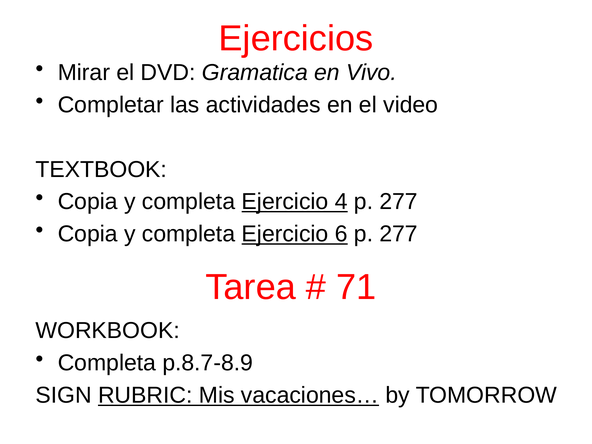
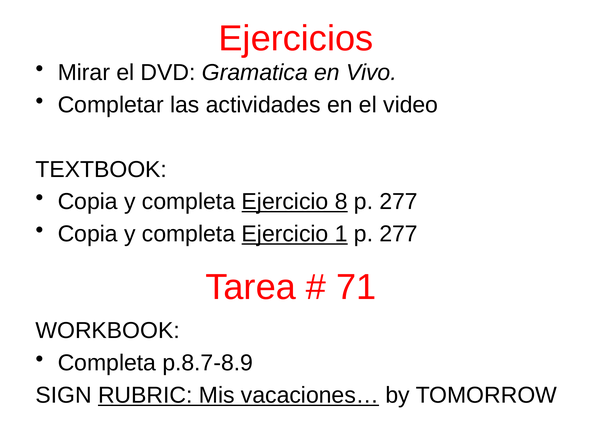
4: 4 -> 8 (341, 202)
6: 6 -> 1 (341, 234)
